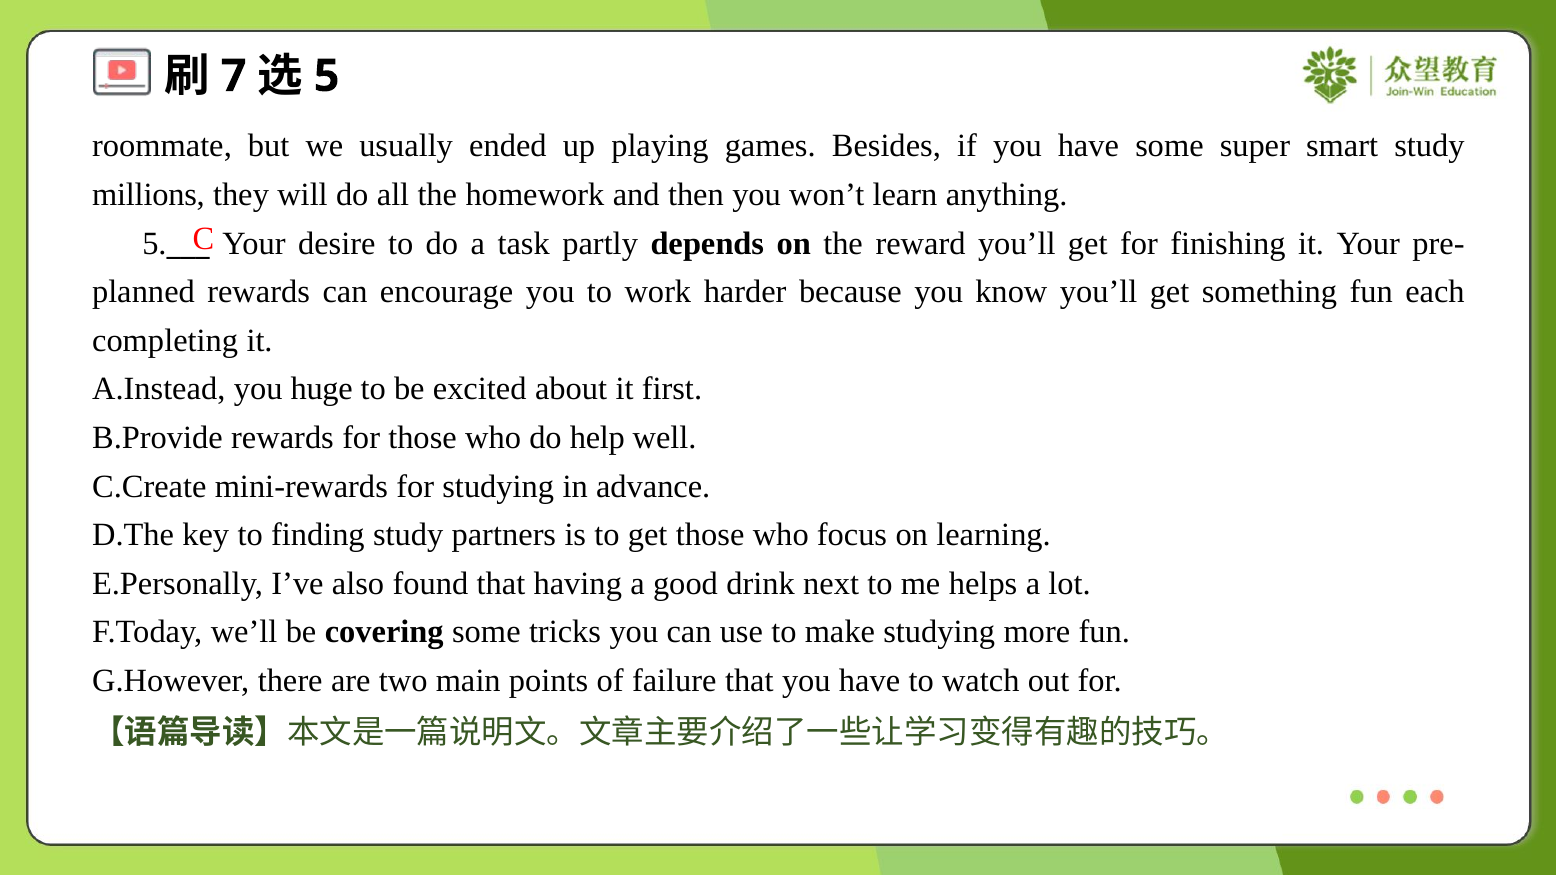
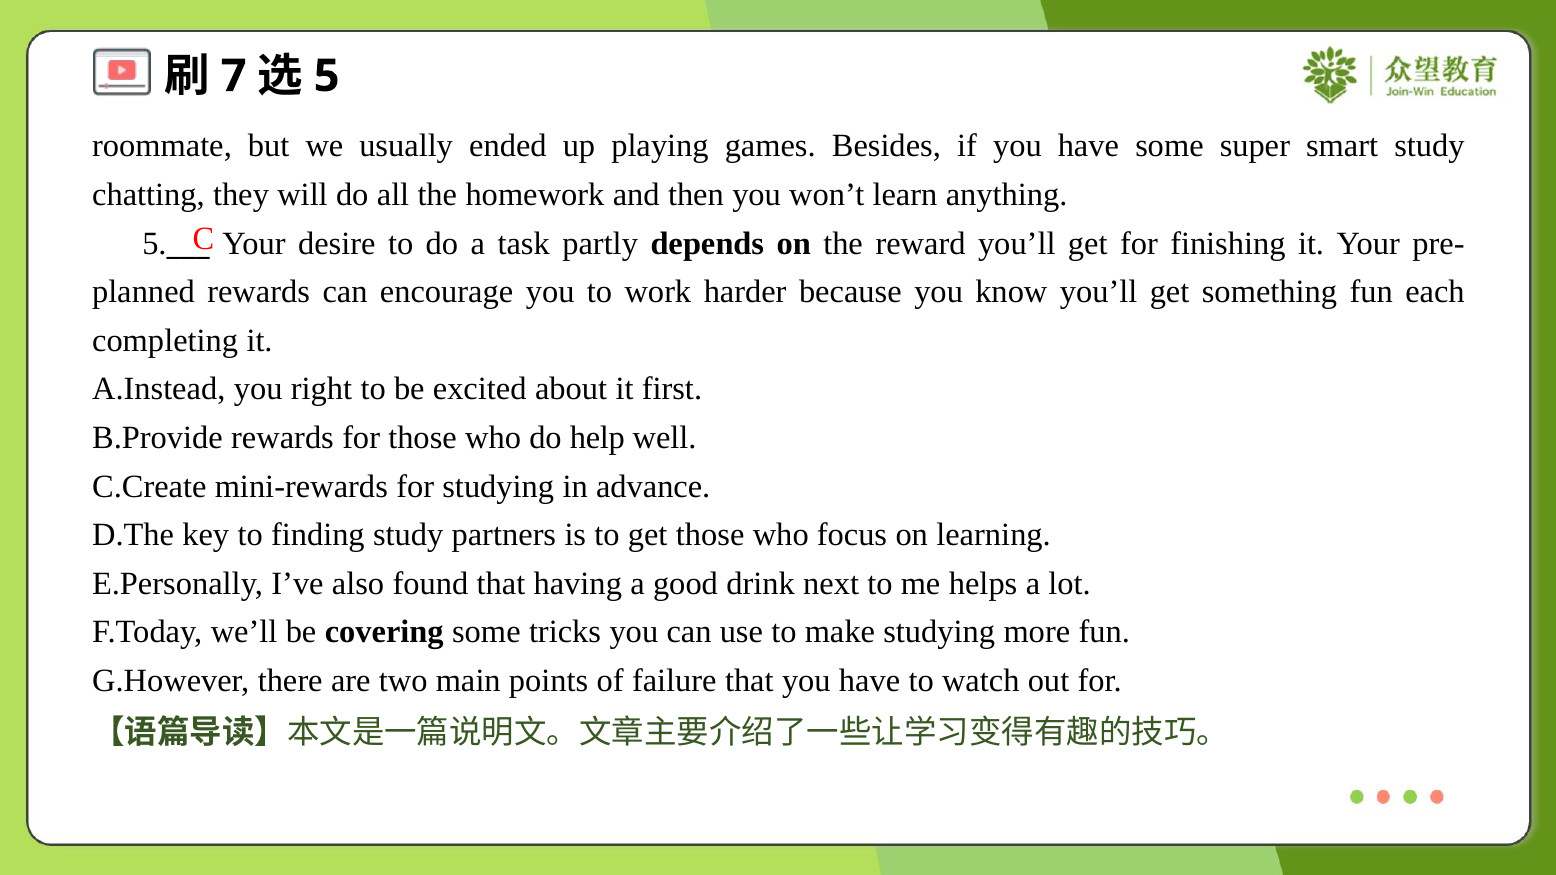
millions: millions -> chatting (148, 195)
huge: huge -> right (322, 389)
